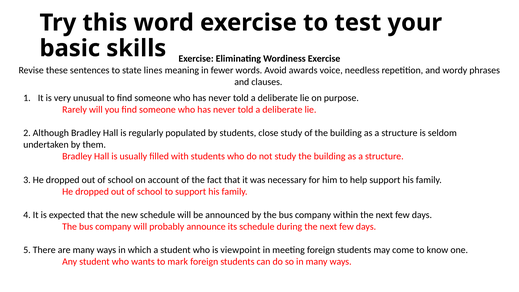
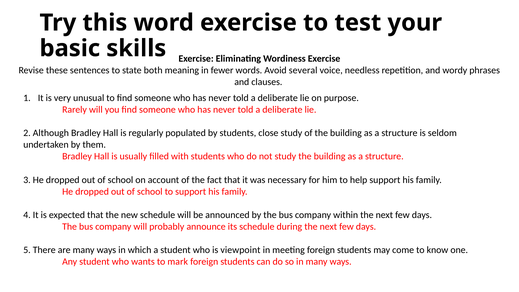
lines: lines -> both (153, 70)
awards: awards -> several (303, 70)
